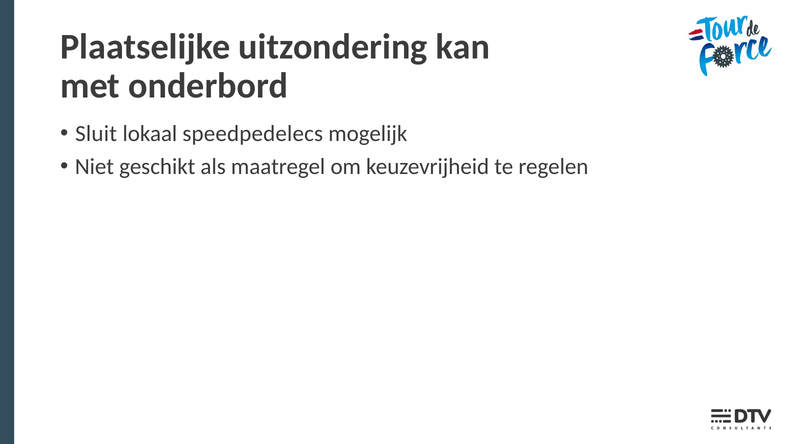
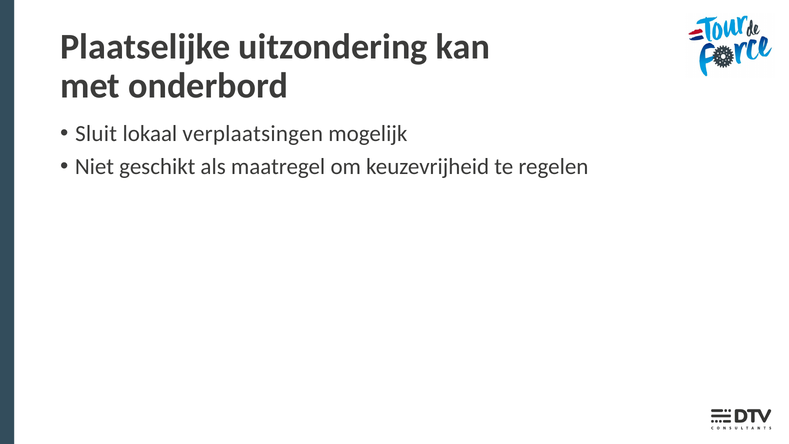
speedpedelecs: speedpedelecs -> verplaatsingen (253, 133)
